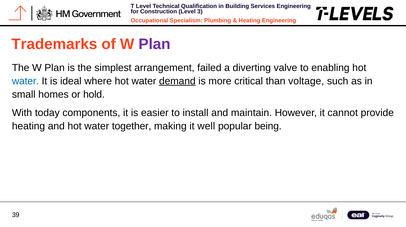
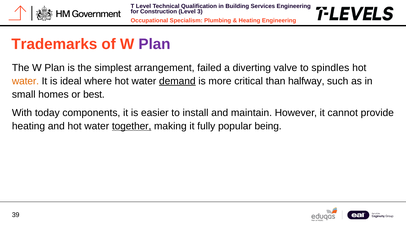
enabling: enabling -> spindles (330, 68)
water colour: blue -> orange (25, 81)
voltage: voltage -> halfway (306, 81)
hold: hold -> best (94, 94)
together underline: none -> present (132, 126)
well: well -> fully (206, 126)
